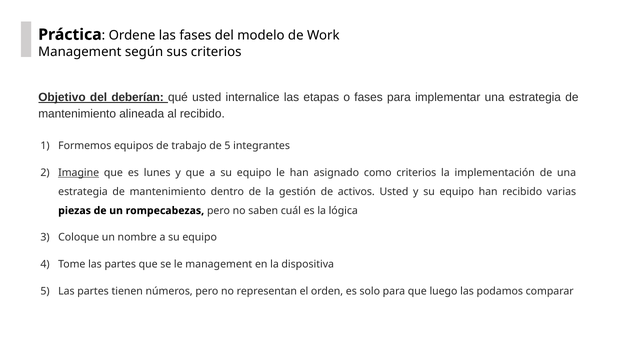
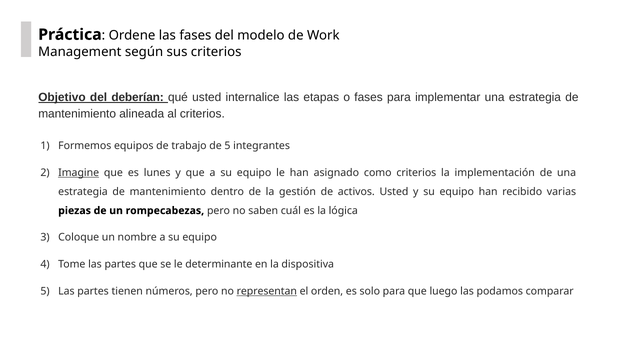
al recibido: recibido -> criterios (202, 114)
le management: management -> determinante (219, 264)
representan underline: none -> present (267, 291)
